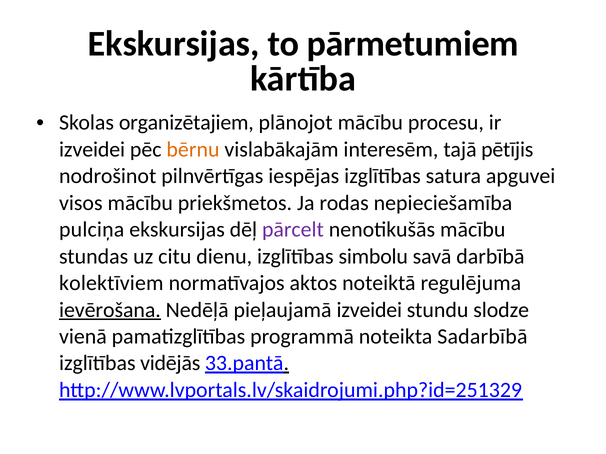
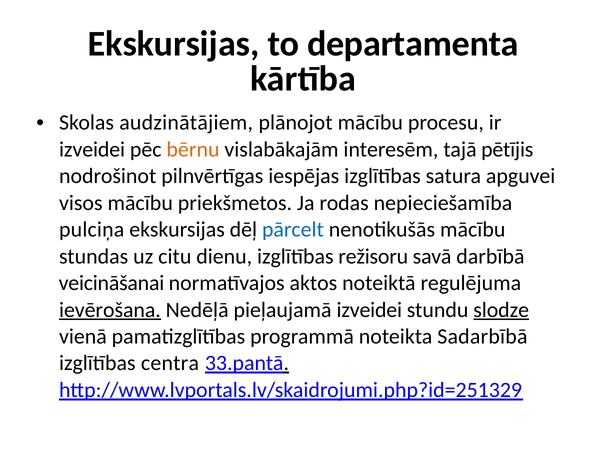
pārmetumiem: pārmetumiem -> departamenta (413, 44)
organizētajiem: organizētajiem -> audzinātājiem (186, 123)
pārcelt colour: purple -> blue (293, 230)
simbolu: simbolu -> režisoru (373, 257)
kolektīviem: kolektīviem -> veicināšanai (112, 283)
slodze underline: none -> present (501, 310)
vidējās: vidējās -> centra (170, 364)
